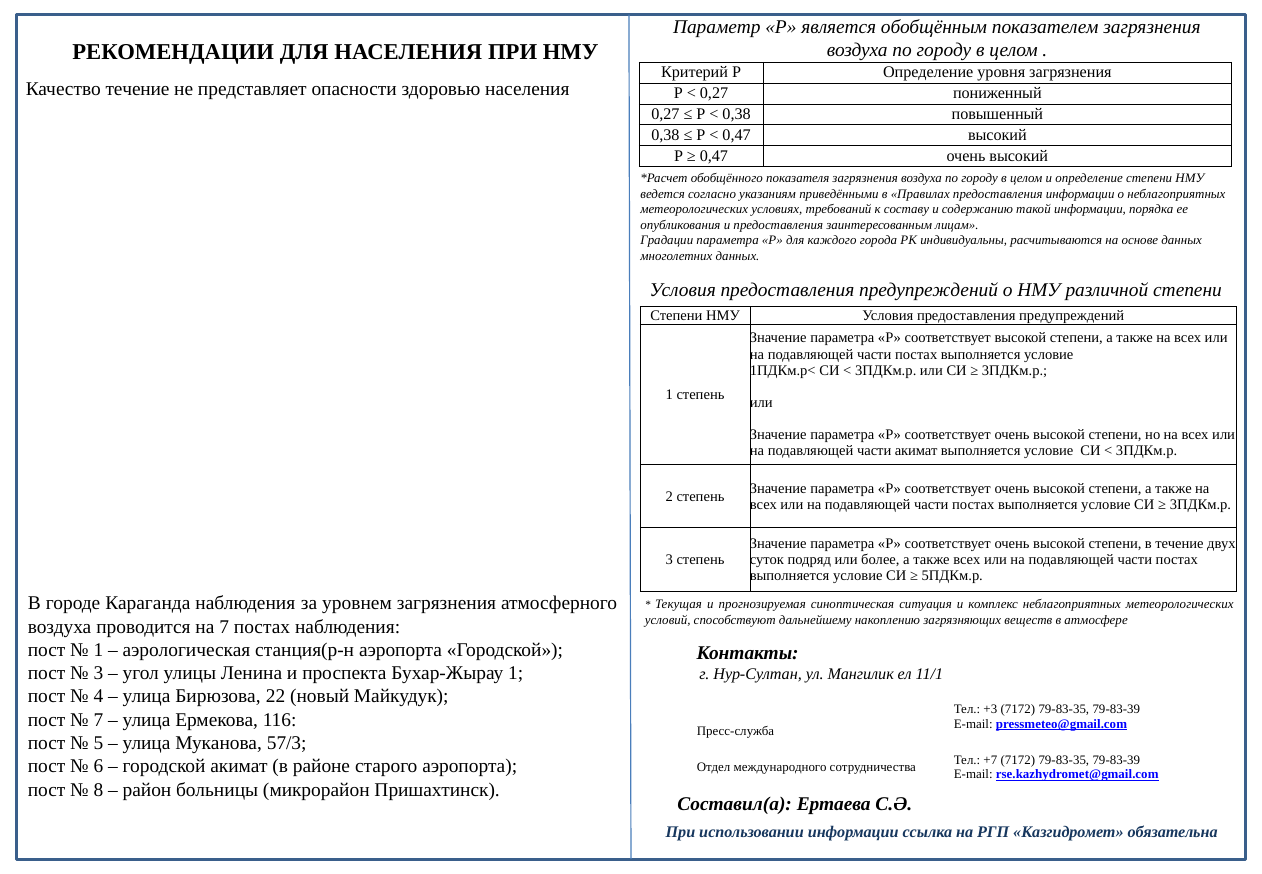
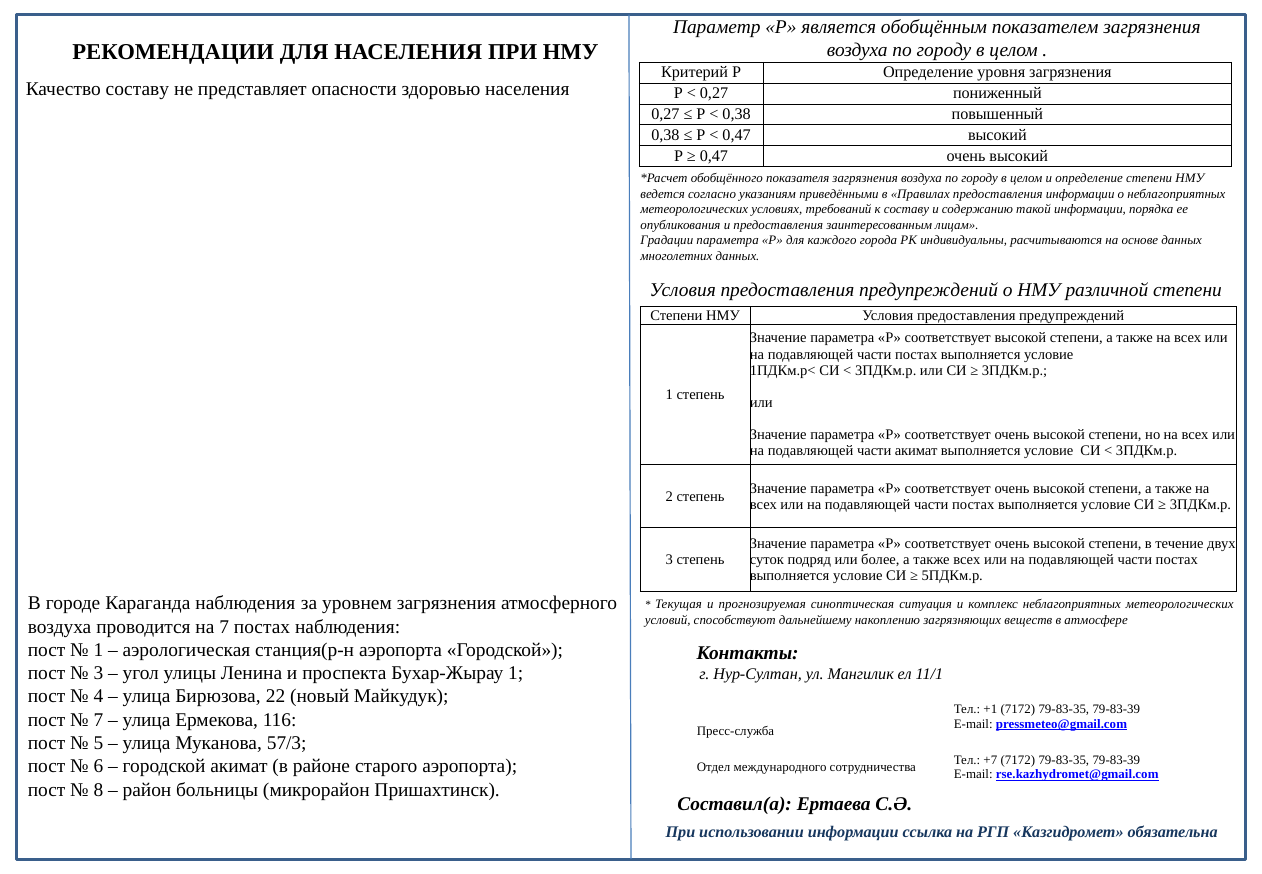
Качество течение: течение -> составу (137, 89)
+3: +3 -> +1 (990, 709)
